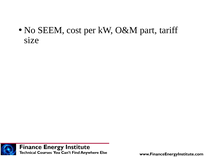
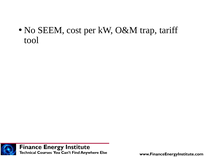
part: part -> trap (148, 30)
size: size -> tool (31, 40)
